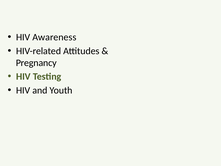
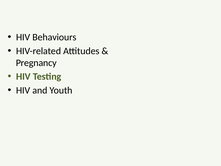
Awareness: Awareness -> Behaviours (54, 37)
